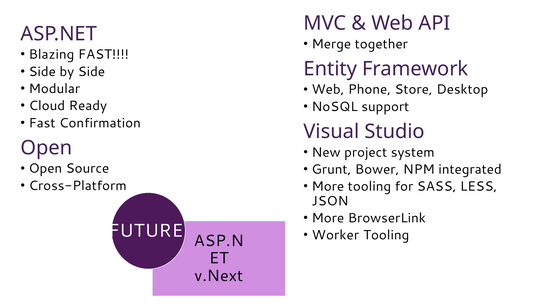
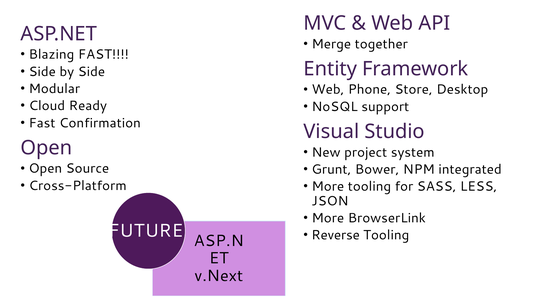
Worker: Worker -> Reverse (336, 235)
